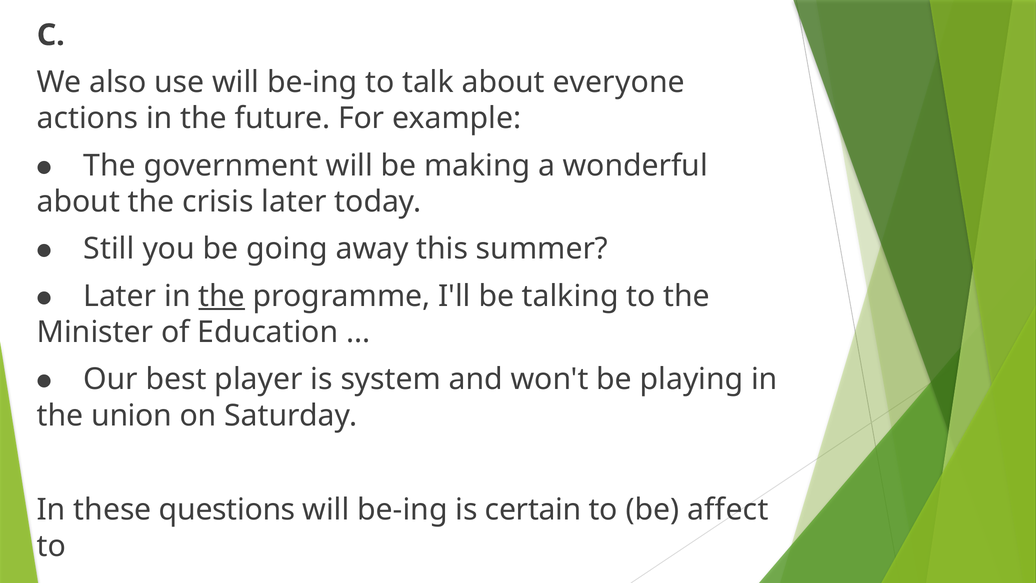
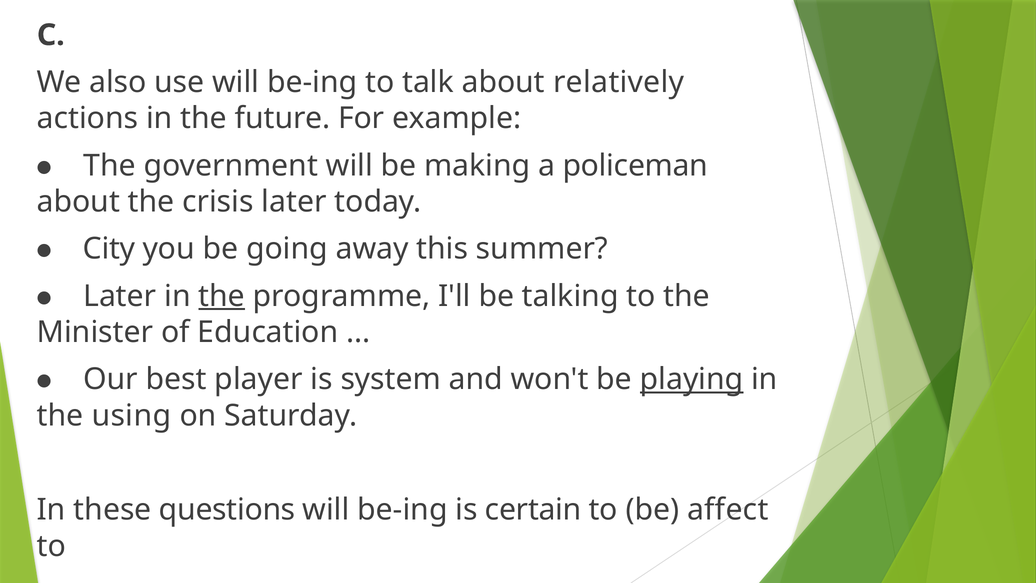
everyone: everyone -> relatively (619, 82)
wonderful: wonderful -> policeman (635, 165)
Still: Still -> City (109, 249)
playing underline: none -> present (692, 379)
union: union -> using (131, 416)
